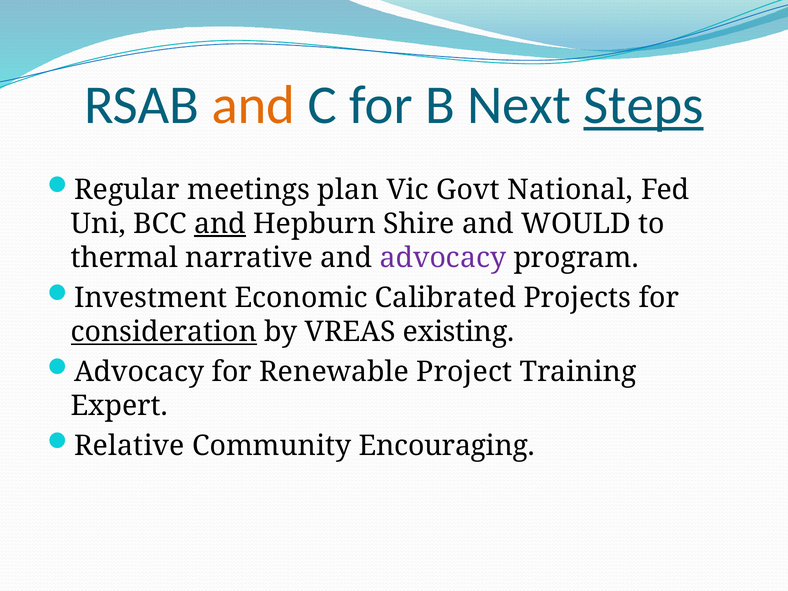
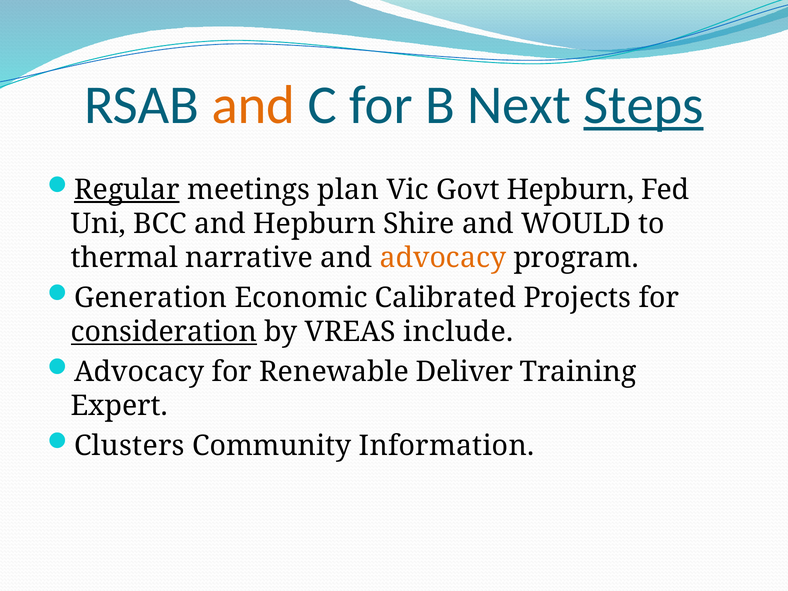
Regular underline: none -> present (127, 190)
Govt National: National -> Hepburn (570, 190)
and underline: present -> none (220, 224)
advocacy colour: purple -> orange (443, 258)
Investment: Investment -> Generation (151, 298)
existing: existing -> include (458, 332)
Project: Project -> Deliver (465, 372)
Relative: Relative -> Clusters (129, 446)
Encouraging: Encouraging -> Information (447, 446)
